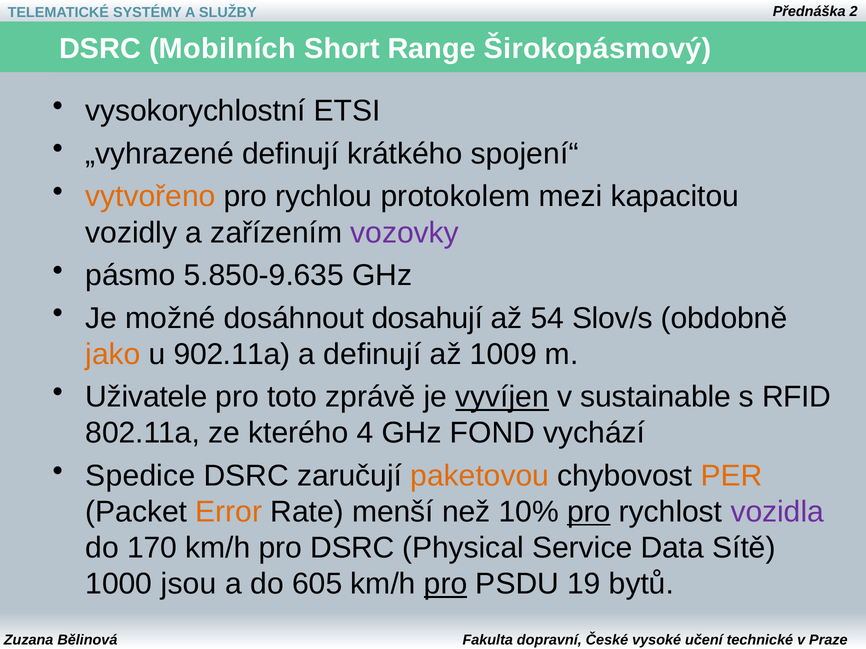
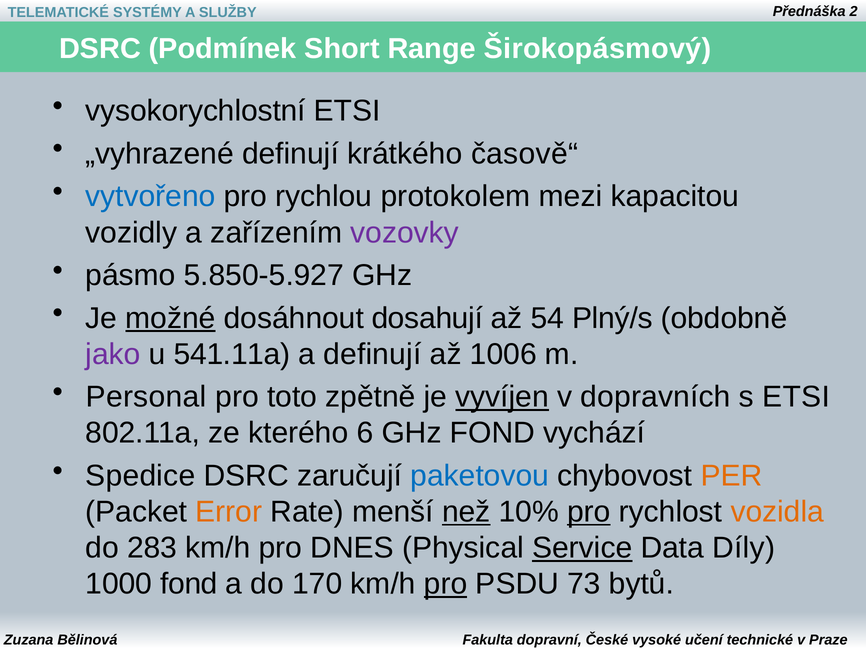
Mobilních: Mobilních -> Podmínek (223, 49)
spojení“: spojení“ -> časově“ (525, 154)
vytvořeno colour: orange -> blue (150, 197)
5.850-9.635: 5.850-9.635 -> 5.850-5.927 (264, 276)
možné underline: none -> present (170, 318)
Slov/s: Slov/s -> Plný/s (612, 318)
jako colour: orange -> purple (113, 355)
902.11a: 902.11a -> 541.11a (232, 355)
1009: 1009 -> 1006 (503, 355)
Uživatele: Uživatele -> Personal (146, 397)
zprávě: zprávě -> zpětně (370, 397)
sustainable: sustainable -> dopravních (655, 397)
s RFID: RFID -> ETSI (796, 397)
4: 4 -> 6 (365, 433)
paketovou colour: orange -> blue (480, 476)
než underline: none -> present (466, 512)
vozidla colour: purple -> orange (777, 512)
170: 170 -> 283 (152, 548)
pro DSRC: DSRC -> DNES (352, 548)
Service underline: none -> present (582, 548)
Sítě: Sítě -> Díly (744, 548)
1000 jsou: jsou -> fond (189, 584)
605: 605 -> 170 (317, 584)
19: 19 -> 73 (584, 584)
